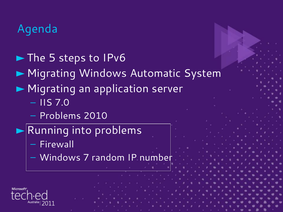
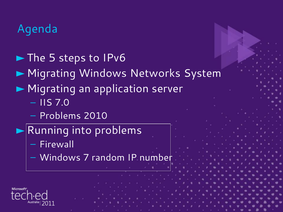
Automatic: Automatic -> Networks (155, 73)
